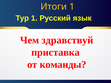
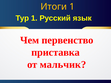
здравствуй: здравствуй -> первенство (67, 40)
команды: команды -> мальчик (63, 65)
